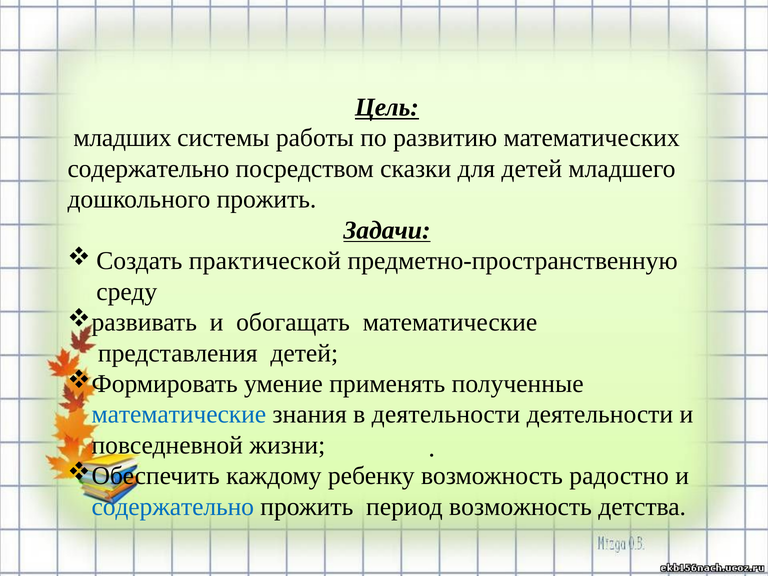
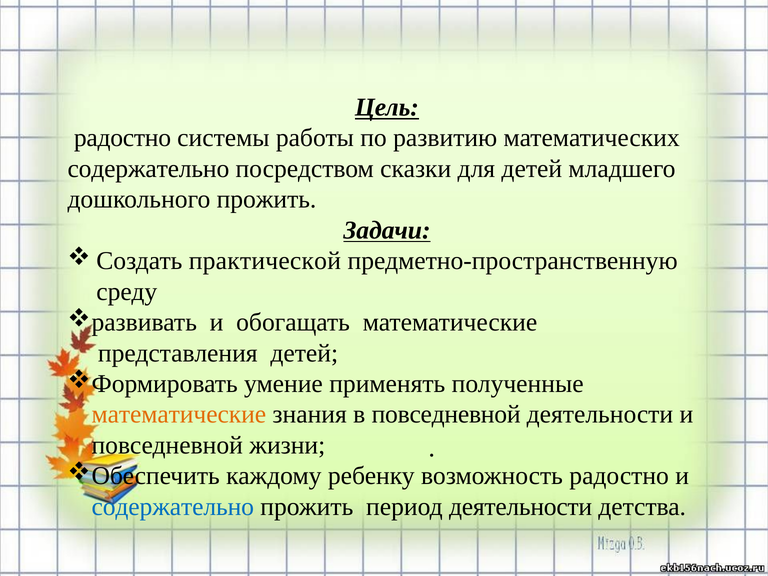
младших: младших -> радостно (122, 138)
математические colour: blue -> orange (179, 414)
в деятельности: деятельности -> повседневной (446, 414)
период возможность: возможность -> деятельности (521, 507)
